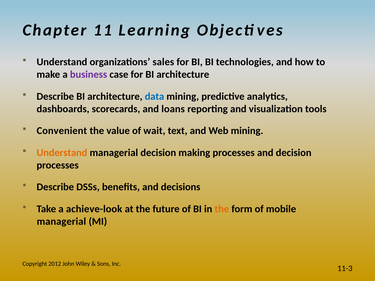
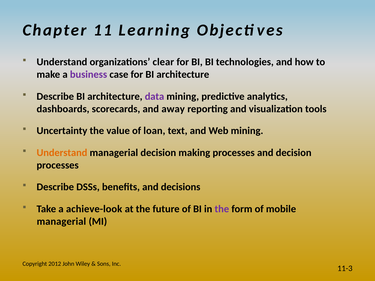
sales: sales -> clear (163, 62)
data colour: blue -> purple (154, 96)
loans: loans -> away (173, 109)
Convenient: Convenient -> Uncertainty (62, 131)
wait: wait -> loan (154, 131)
the colour: orange -> purple (222, 209)
